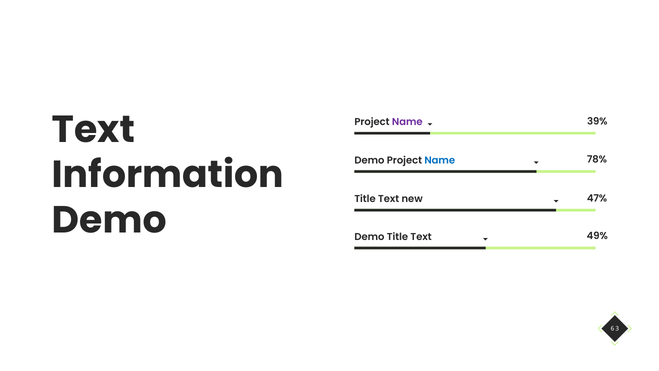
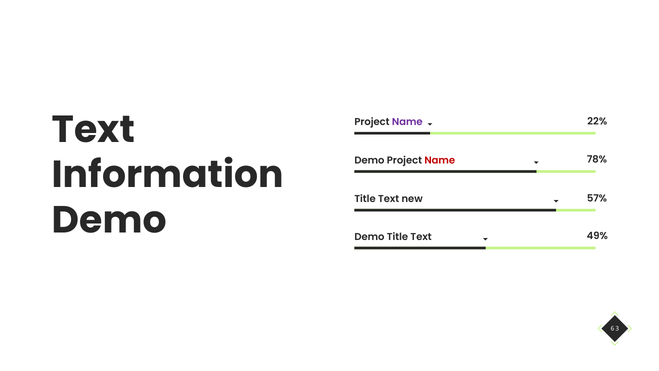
39%: 39% -> 22% (597, 121)
Name colour: blue -> red (440, 160)
47%: 47% -> 57% (597, 198)
